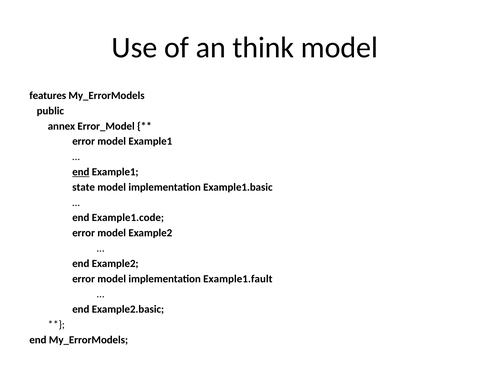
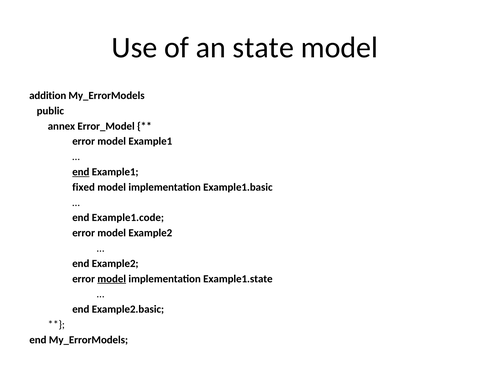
think: think -> state (263, 47)
features: features -> addition (48, 95)
state: state -> fixed (84, 187)
model underline: none -> present (112, 278)
Example1.fault: Example1.fault -> Example1.state (238, 278)
